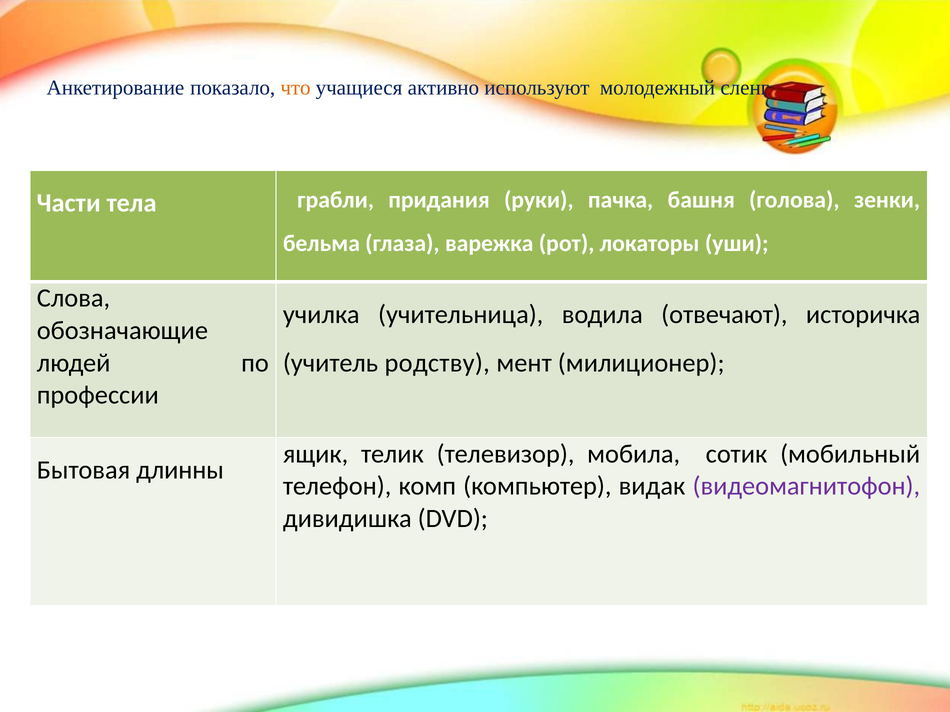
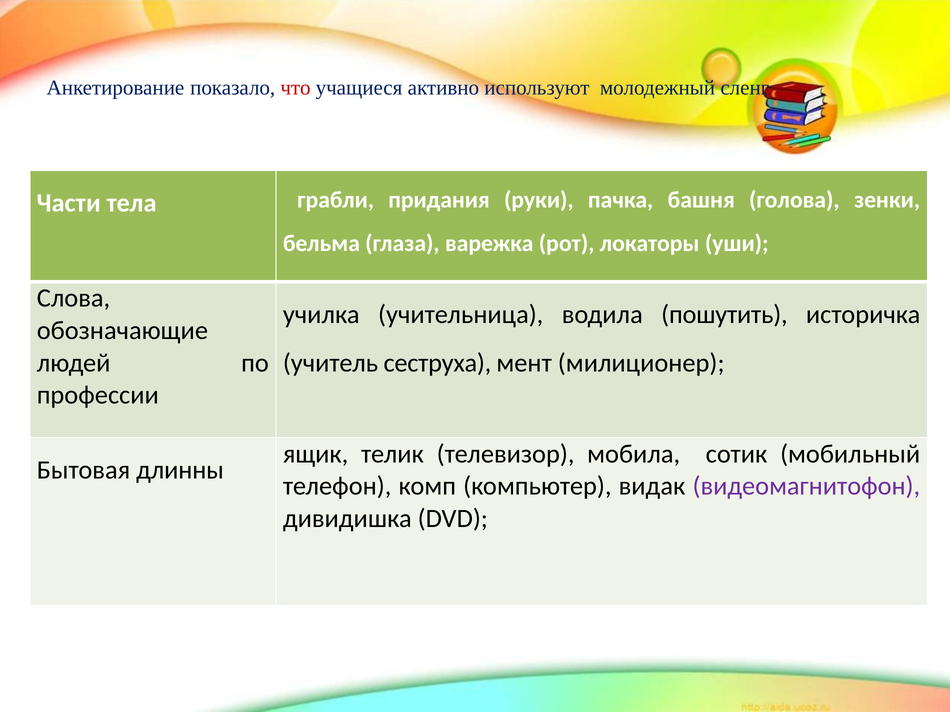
что colour: orange -> red (296, 88)
отвечают: отвечают -> пошутить (724, 315)
родству: родству -> сеструха (437, 363)
